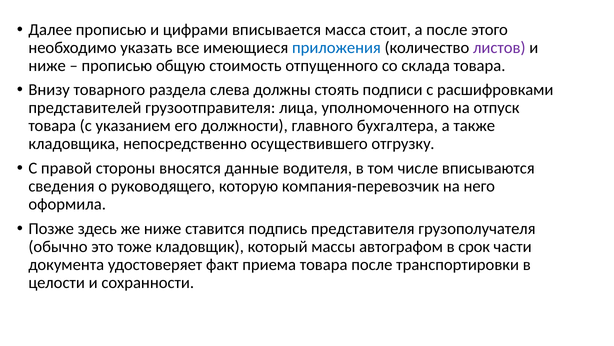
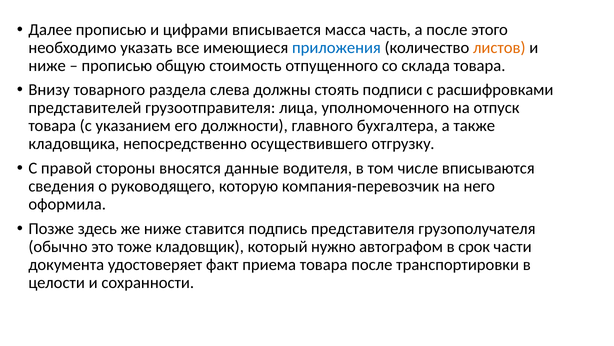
стоит: стоит -> часть (390, 30)
листов colour: purple -> orange (499, 48)
массы: массы -> нужно (333, 246)
